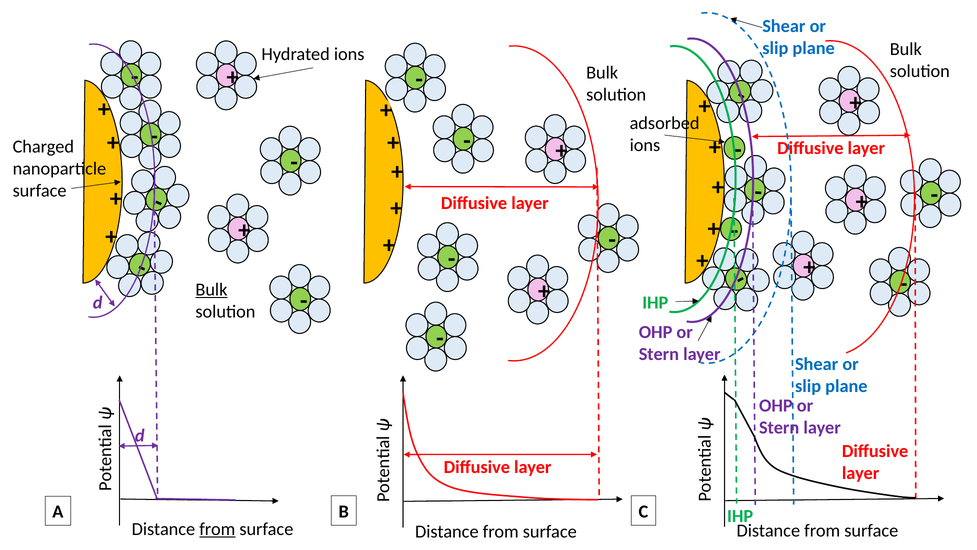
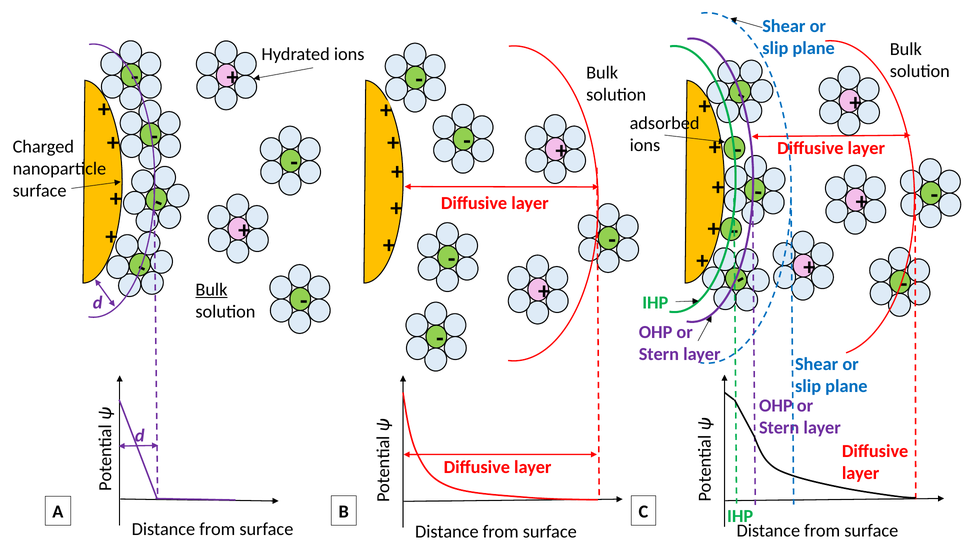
from underline: present -> none (217, 529)
